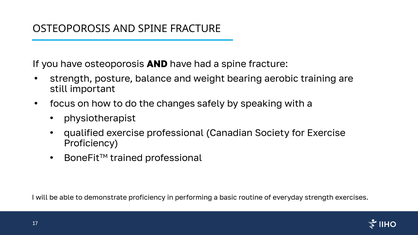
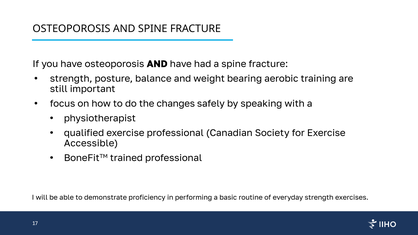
Proficiency: Proficiency -> Accessible (91, 143)
